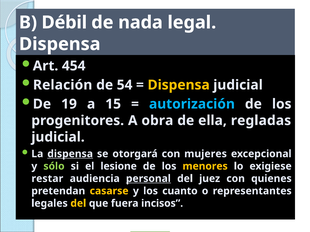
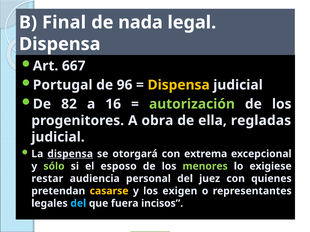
Débil: Débil -> Final (64, 22)
454: 454 -> 667 (74, 66)
Relación: Relación -> Portugal (63, 85)
54: 54 -> 96 (125, 85)
19: 19 -> 82 (69, 104)
15: 15 -> 16 (113, 104)
autorización colour: light blue -> light green (192, 104)
mujeres: mujeres -> extrema (206, 154)
lesione: lesione -> esposo (119, 167)
menores colour: yellow -> light green (205, 167)
personal underline: present -> none (148, 179)
cuanto: cuanto -> exigen (180, 191)
del colour: yellow -> light blue (78, 204)
